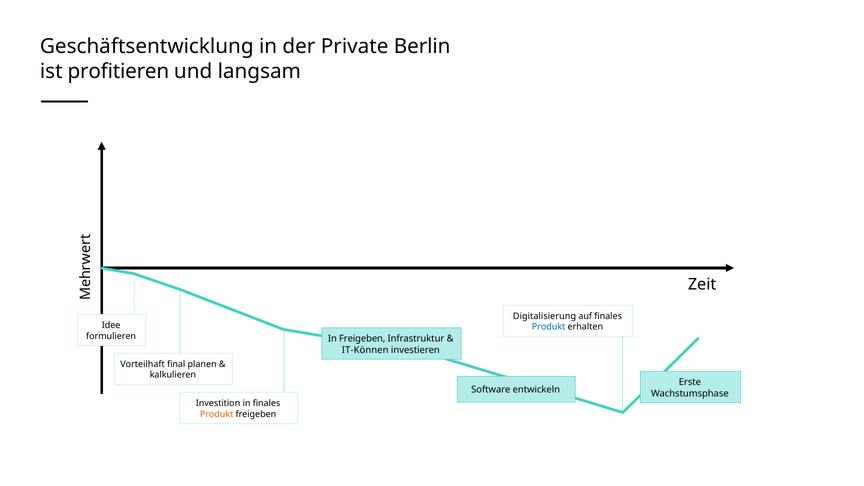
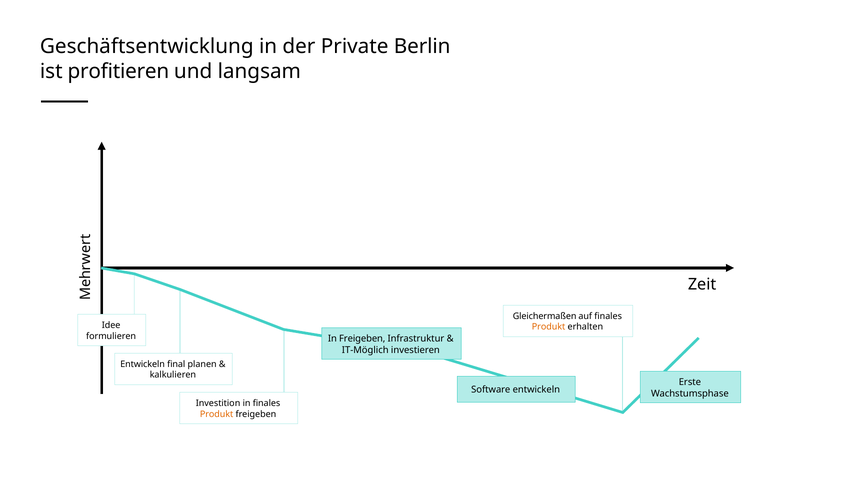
Digitalisierung: Digitalisierung -> Gleichermaßen (545, 316)
Produkt colour: blue -> orange (549, 327)
IT-Können: IT-Können -> IT-Möglich (365, 350)
Vorteilhaft: Vorteilhaft -> Entwickeln (143, 364)
